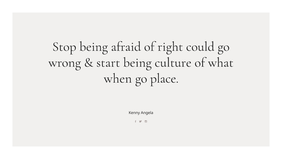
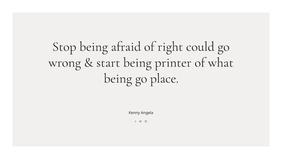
culture: culture -> printer (173, 62)
when: when -> being (118, 78)
